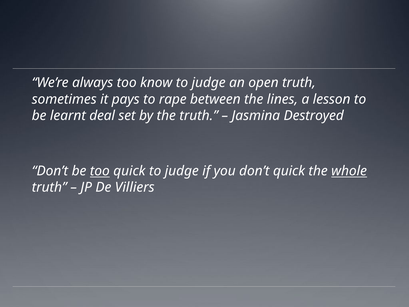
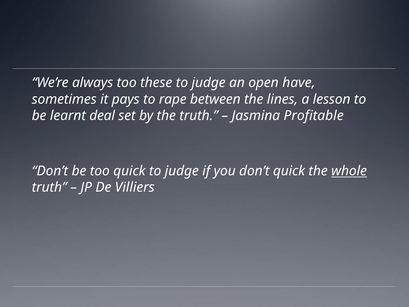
know: know -> these (156, 83)
open truth: truth -> have (299, 83)
Destroyed: Destroyed -> Profitable (314, 115)
too underline: present -> none (100, 171)
